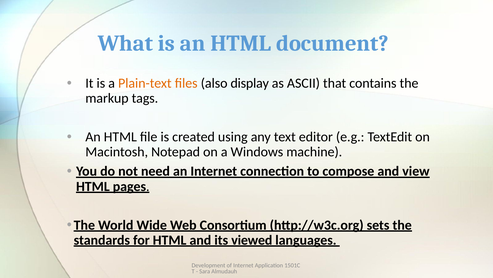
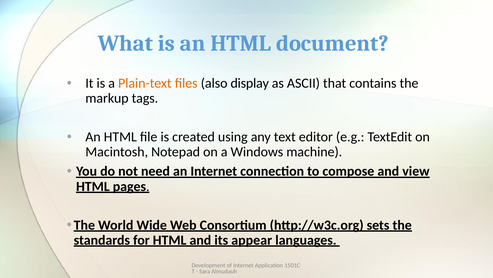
viewed: viewed -> appear (252, 240)
